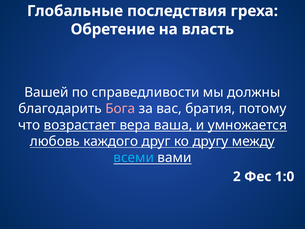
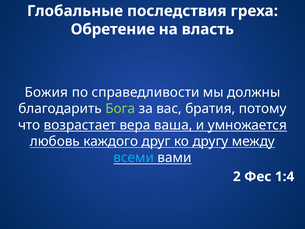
Вашей: Вашей -> Божия (46, 92)
Бога colour: pink -> light green (120, 109)
1:0: 1:0 -> 1:4 (285, 176)
